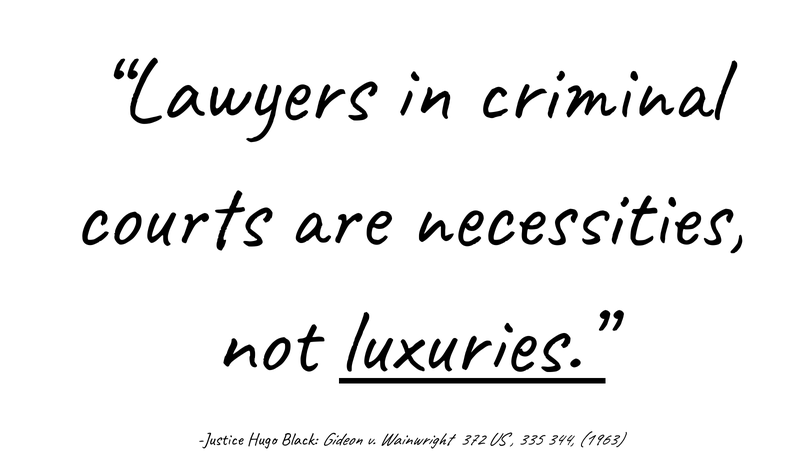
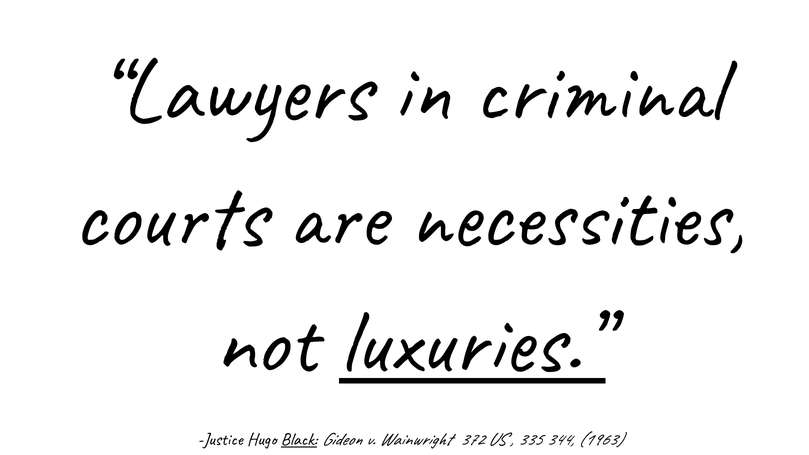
Black underline: none -> present (299, 439)
